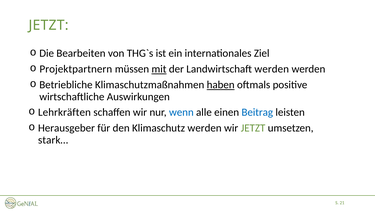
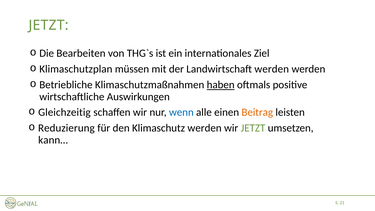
Projektpartnern: Projektpartnern -> Klimaschutzplan (76, 69)
mit underline: present -> none (159, 69)
Lehrkräften: Lehrkräften -> Gleichzeitig (64, 112)
Beitrag colour: blue -> orange (257, 112)
Herausgeber: Herausgeber -> Reduzierung (66, 128)
stark…: stark… -> kann… (53, 140)
